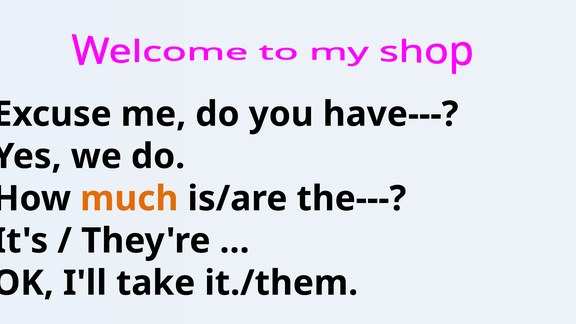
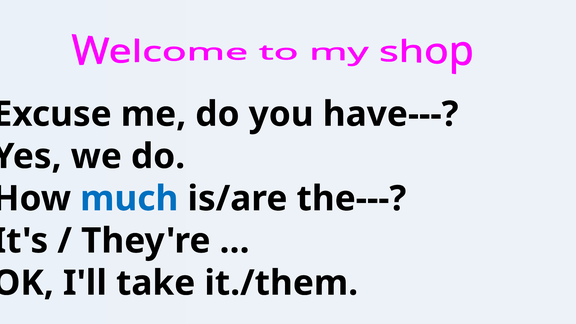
much colour: orange -> blue (129, 199)
